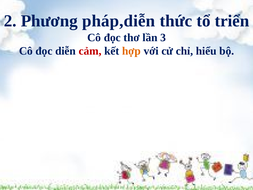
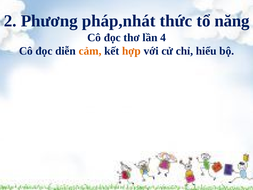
pháp,diễn: pháp,diễn -> pháp,nhát (119, 21)
triển: triển -> năng (232, 21)
3: 3 -> 4 (163, 37)
cảm colour: red -> orange (90, 51)
